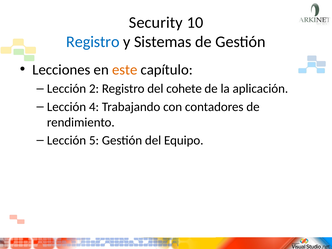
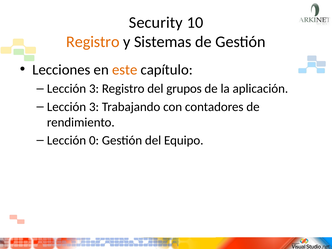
Registro colour: blue -> orange (93, 42)
2: 2 -> 3 (94, 89)
cohete: cohete -> grupos (184, 89)
4: 4 -> 3 (94, 107)
5: 5 -> 0 (94, 140)
